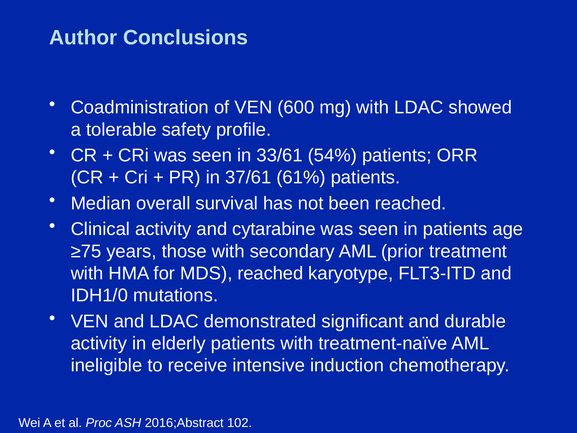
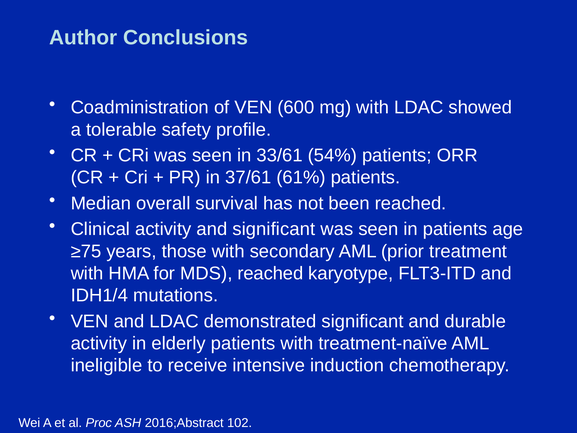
and cytarabine: cytarabine -> significant (274, 229)
IDH1/0: IDH1/0 -> IDH1/4 (99, 295)
